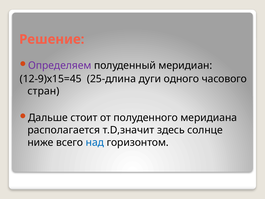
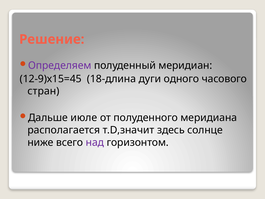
25-длина: 25-длина -> 18-длина (112, 79)
стоит: стоит -> июле (84, 118)
над colour: blue -> purple (95, 142)
